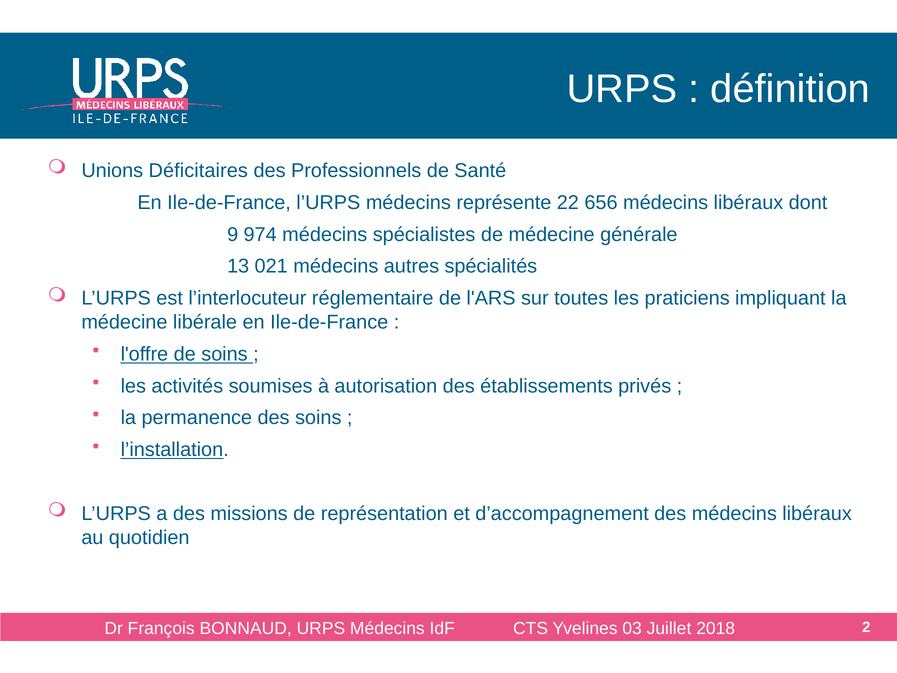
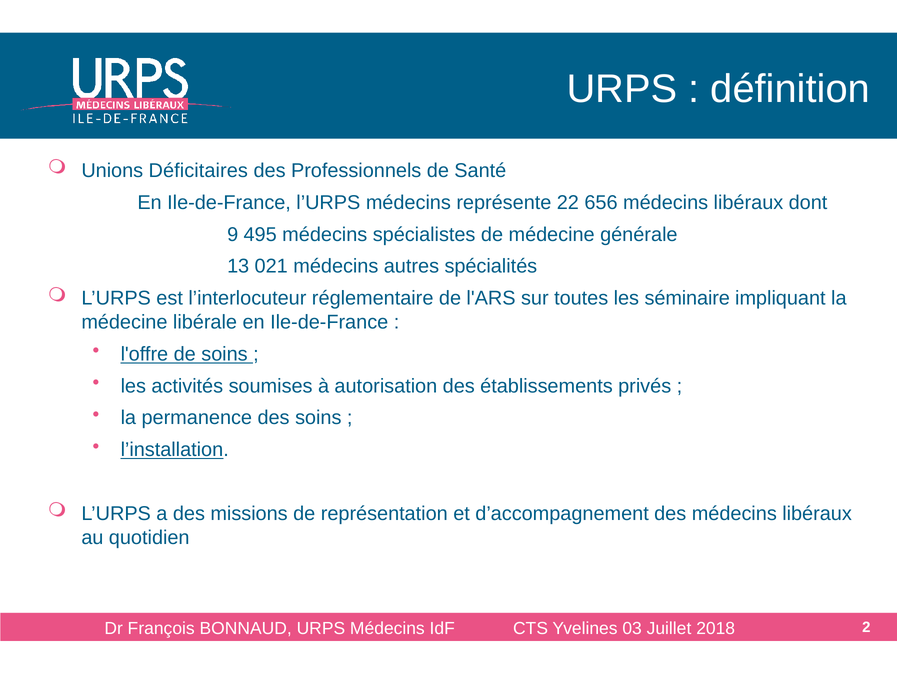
974: 974 -> 495 (260, 234)
praticiens: praticiens -> séminaire (687, 298)
